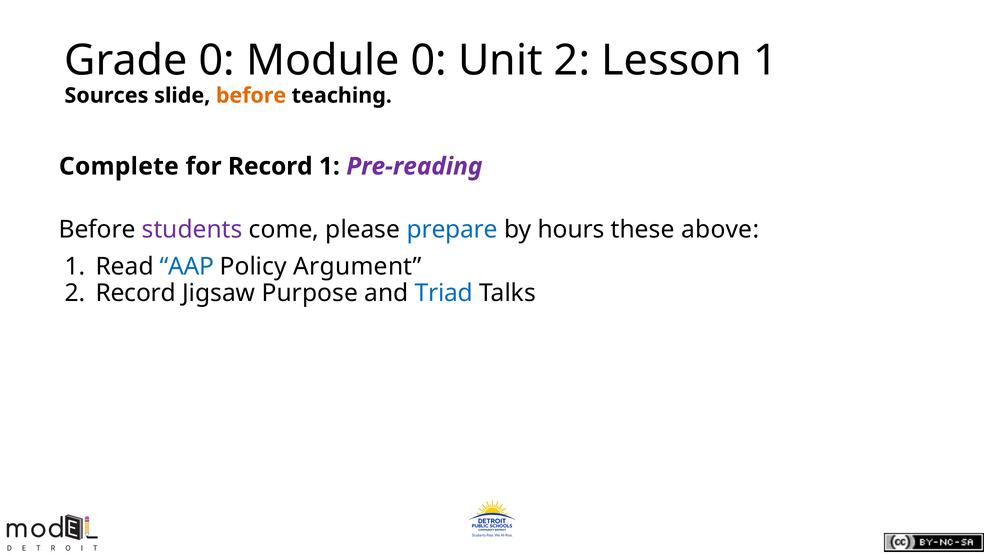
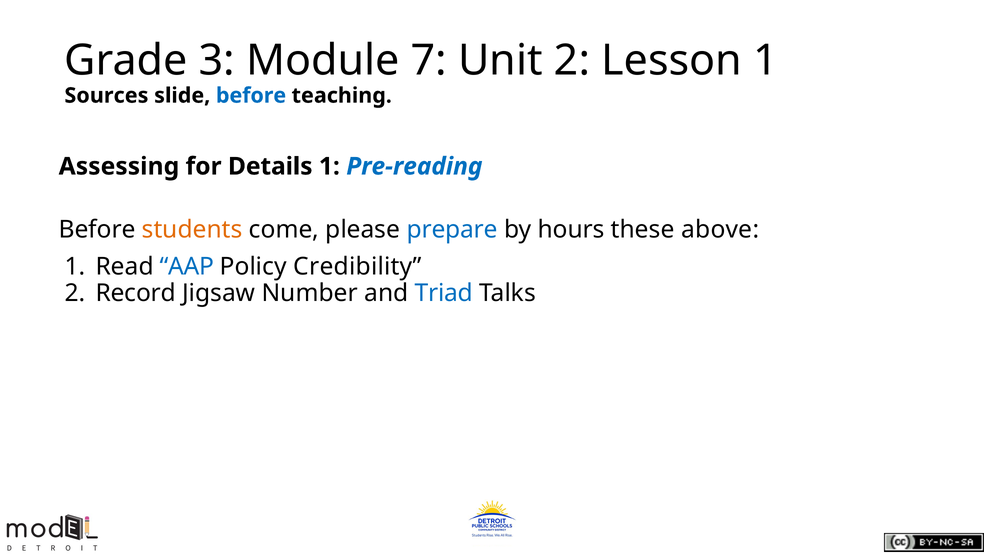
Grade 0: 0 -> 3 (217, 60)
Module 0: 0 -> 7 (429, 60)
before colour: orange -> blue (251, 95)
Complete: Complete -> Assessing (119, 166)
for Record: Record -> Details (270, 166)
Pre-reading colour: purple -> blue (414, 166)
students colour: purple -> orange (192, 230)
Argument: Argument -> Credibility (357, 266)
Purpose: Purpose -> Number (310, 293)
